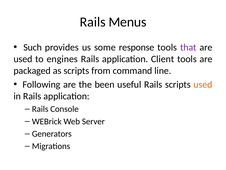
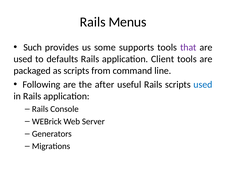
response: response -> supports (137, 47)
engines: engines -> defaults (62, 59)
been: been -> after (105, 84)
used colour: orange -> blue (203, 84)
